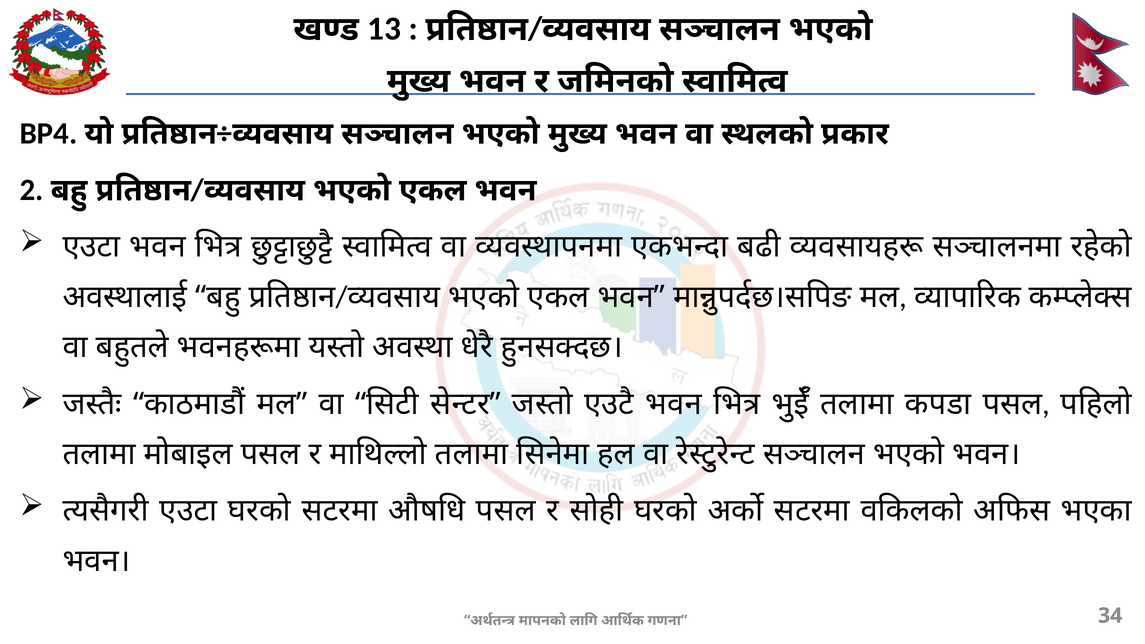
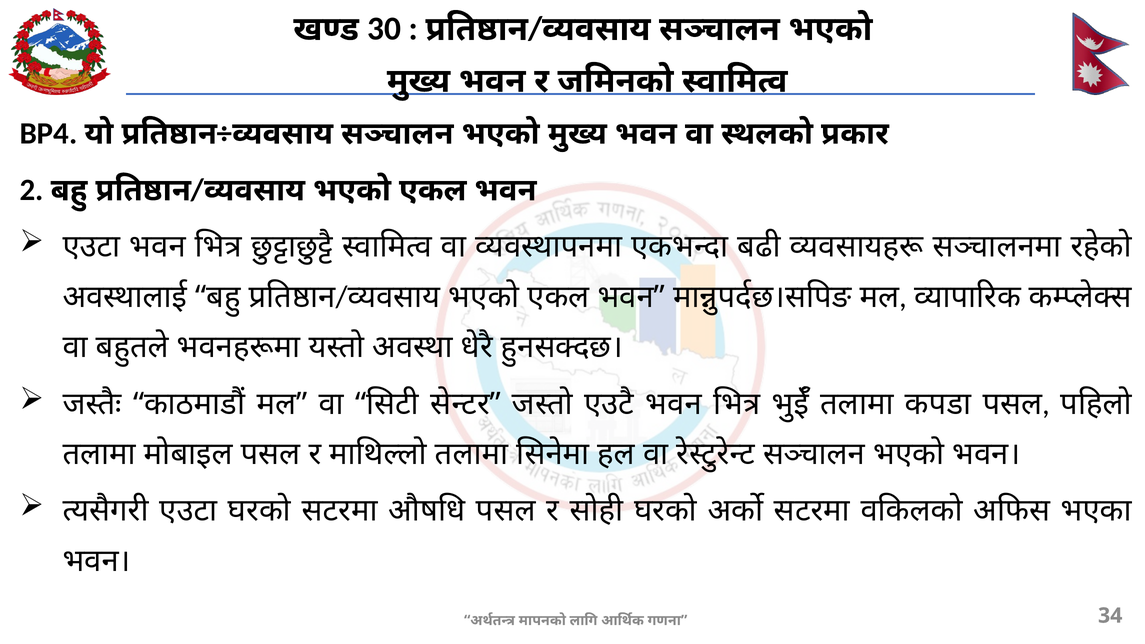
13: 13 -> 30 (384, 29)
